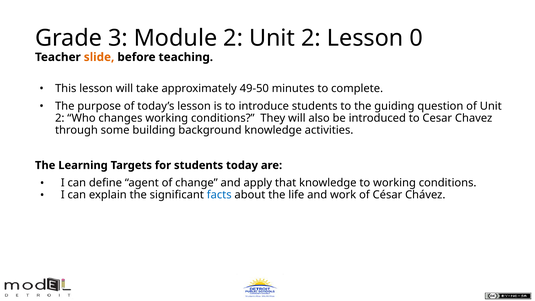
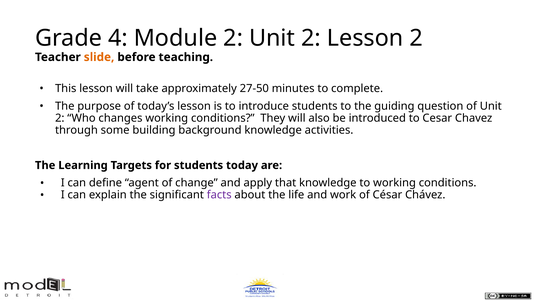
3: 3 -> 4 (118, 38)
Lesson 0: 0 -> 2 (416, 38)
49-50: 49-50 -> 27-50 (254, 88)
facts colour: blue -> purple (219, 195)
